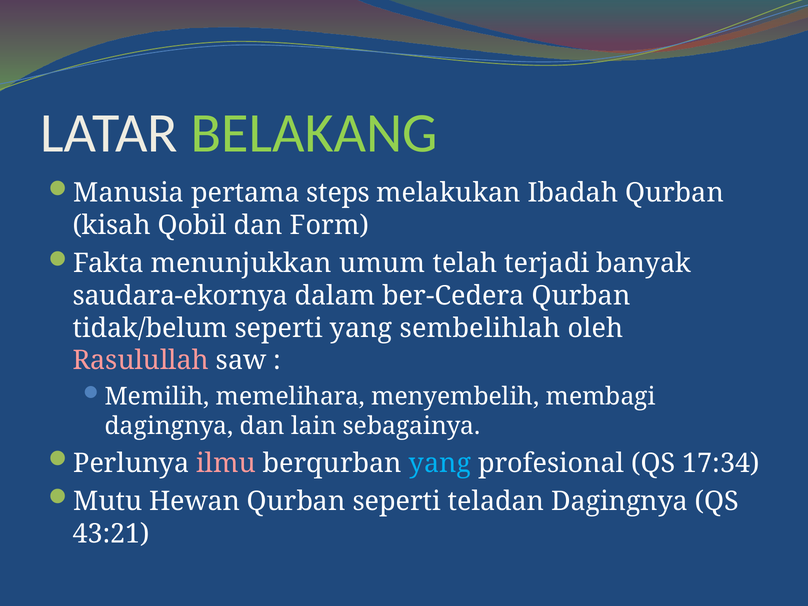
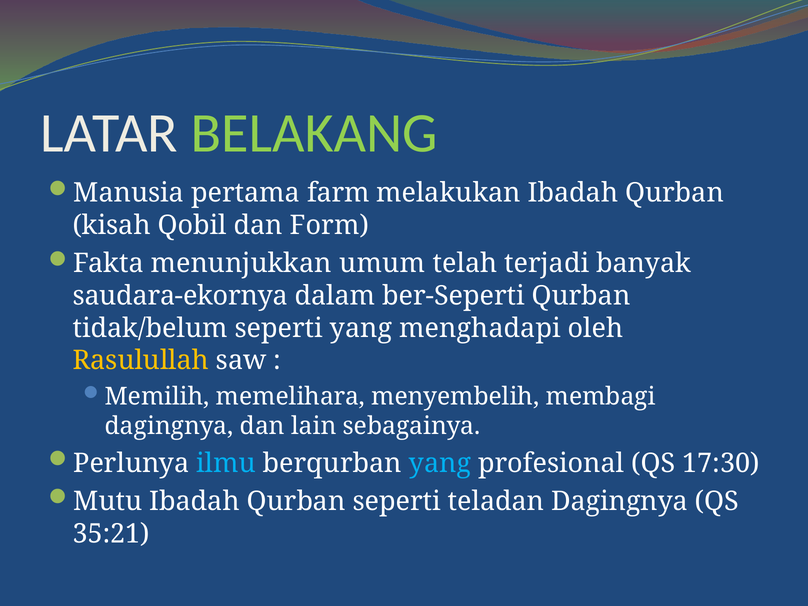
steps: steps -> farm (338, 193)
ber-Cedera: ber-Cedera -> ber-Seperti (454, 296)
sembelihlah: sembelihlah -> menghadapi (480, 328)
Rasulullah colour: pink -> yellow (141, 360)
ilmu colour: pink -> light blue (226, 463)
17:34: 17:34 -> 17:30 (721, 463)
Mutu Hewan: Hewan -> Ibadah (195, 501)
43:21: 43:21 -> 35:21 (111, 534)
